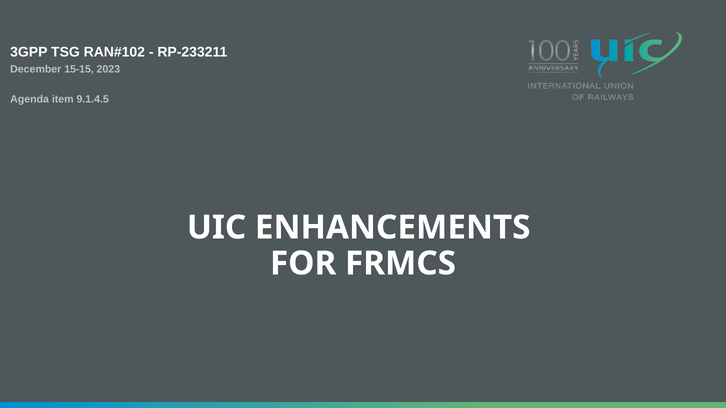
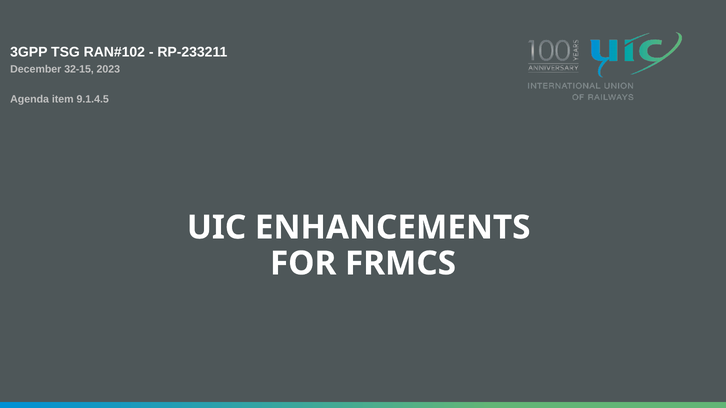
15-15: 15-15 -> 32-15 (79, 69)
